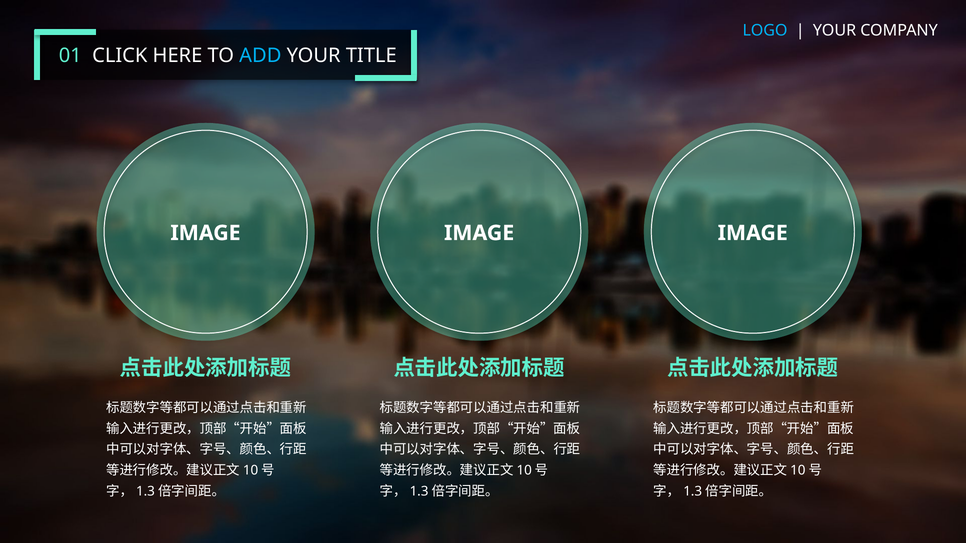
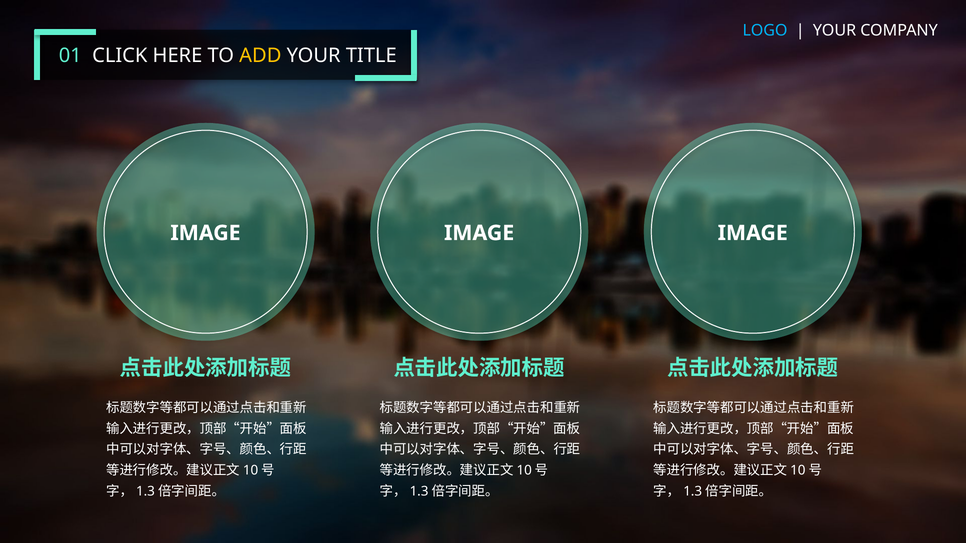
ADD colour: light blue -> yellow (260, 56)
